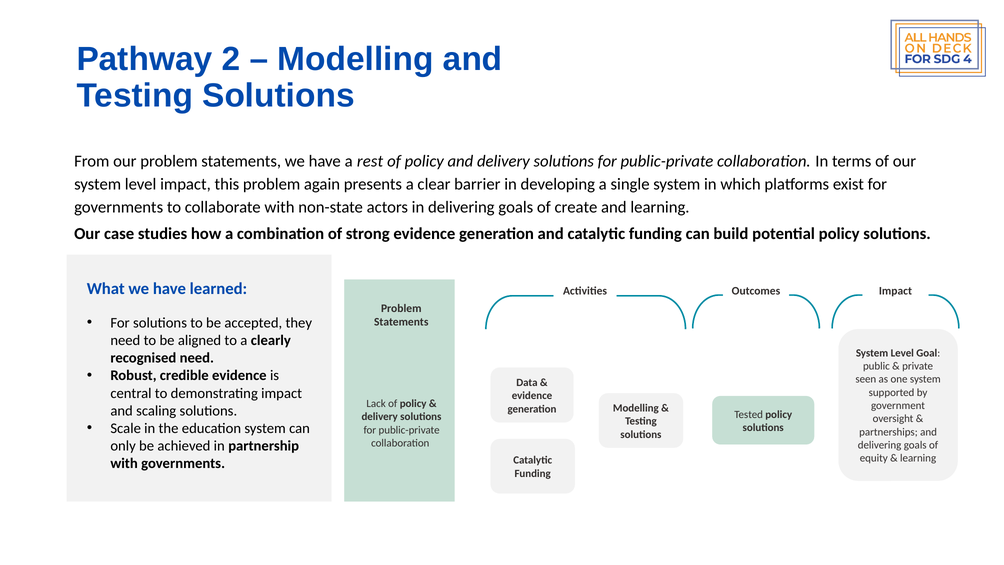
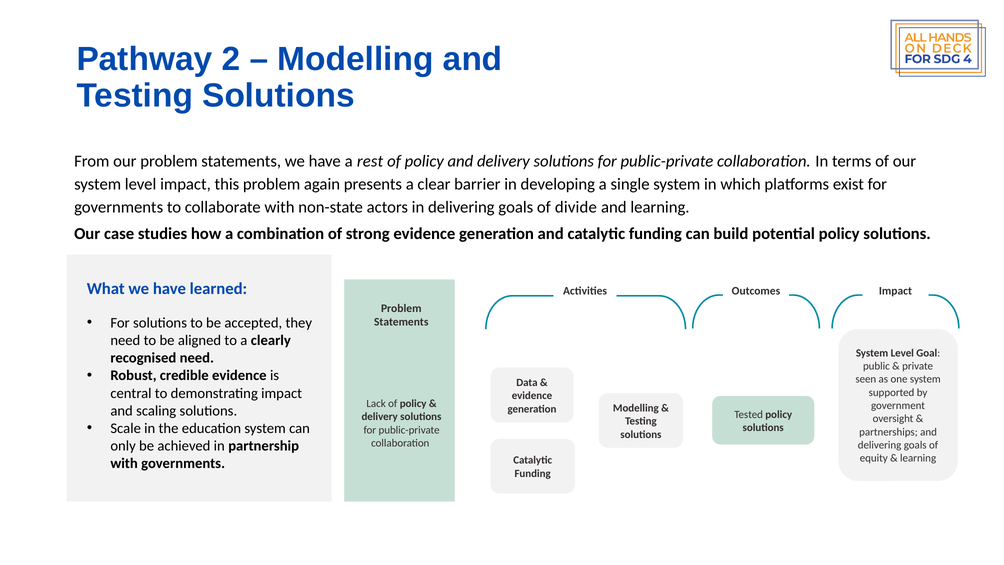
create: create -> divide (576, 207)
